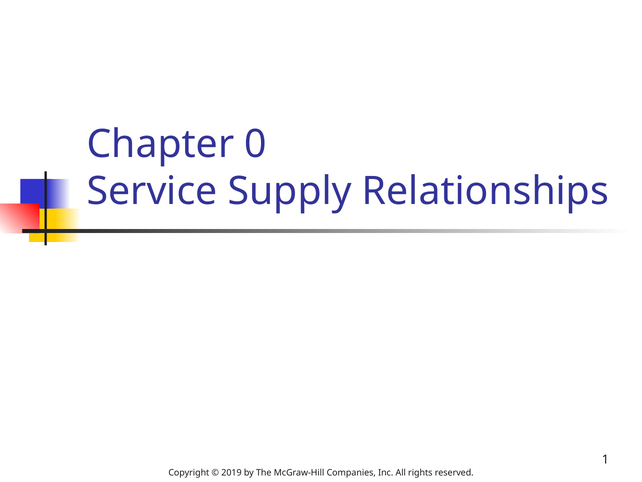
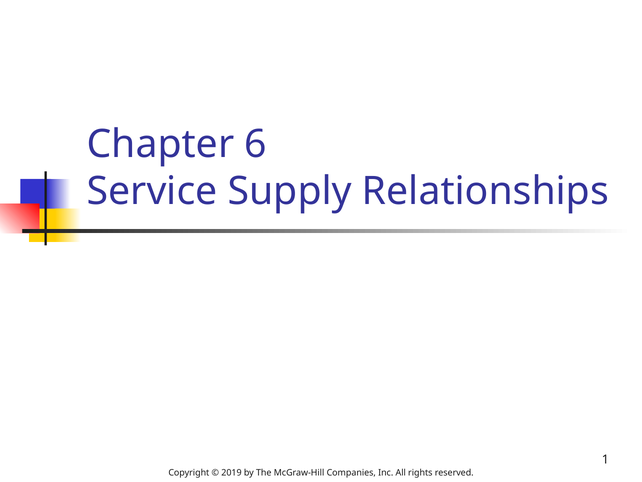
0: 0 -> 6 (256, 144)
